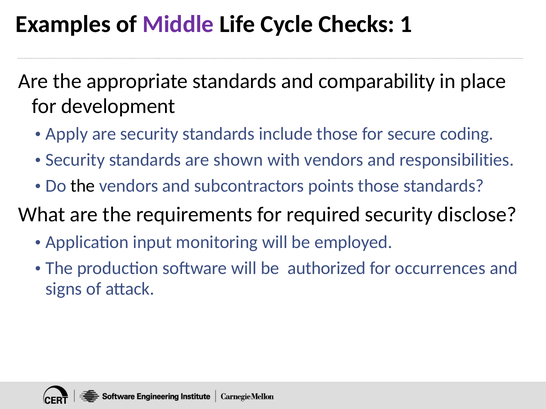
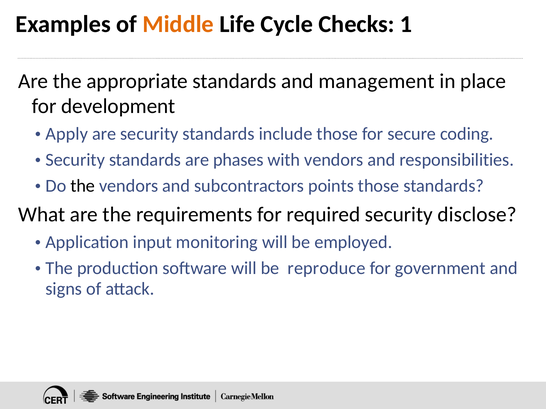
Middle colour: purple -> orange (178, 24)
comparability: comparability -> management (377, 81)
shown: shown -> phases (238, 160)
authorized: authorized -> reproduce (327, 269)
occurrences: occurrences -> government (440, 269)
